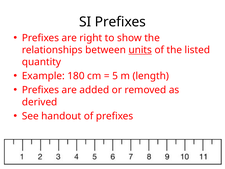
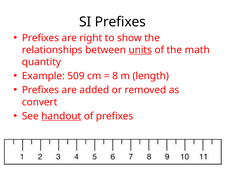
listed: listed -> math (197, 50)
180: 180 -> 509 (76, 76)
5: 5 -> 8 (115, 76)
derived: derived -> convert (40, 102)
handout underline: none -> present (61, 116)
